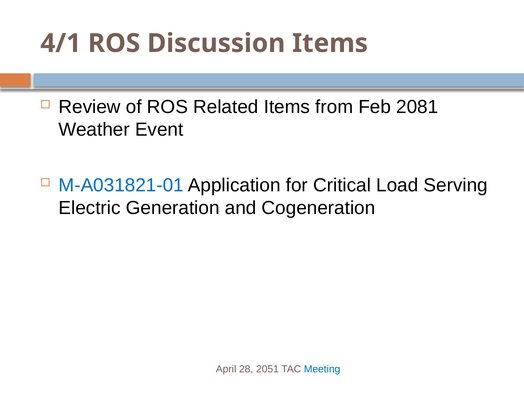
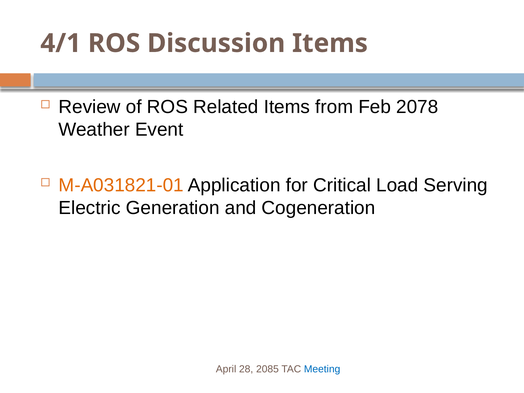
2081: 2081 -> 2078 (417, 107)
M-A031821-01 colour: blue -> orange (121, 185)
2051: 2051 -> 2085 (267, 369)
